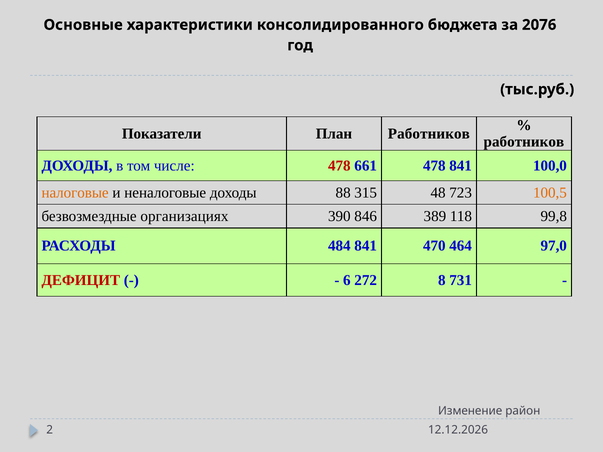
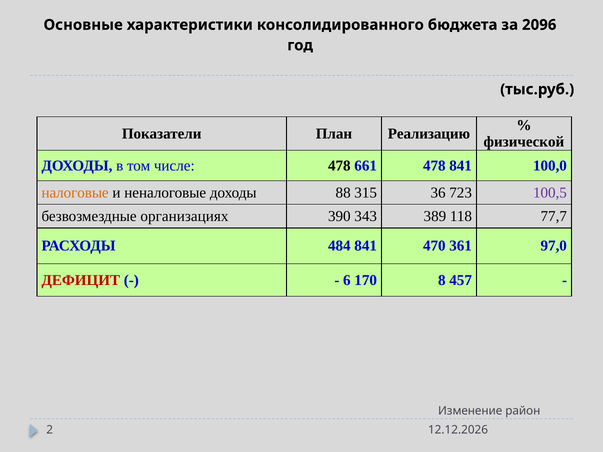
2076: 2076 -> 2096 (539, 25)
План Работников: Работников -> Реализацию (429, 134)
работников: работников -> физической (524, 142)
478 colour: red -> black (339, 166)
48: 48 -> 36 (438, 193)
100,5 colour: orange -> purple (550, 193)
846: 846 -> 343 (366, 216)
99,8: 99,8 -> 77,7 (554, 216)
464: 464 -> 361 (461, 246)
272: 272 -> 170 (366, 280)
731: 731 -> 457 (461, 280)
